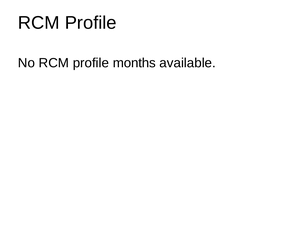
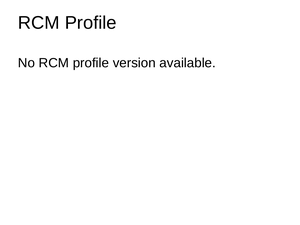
months: months -> version (134, 63)
